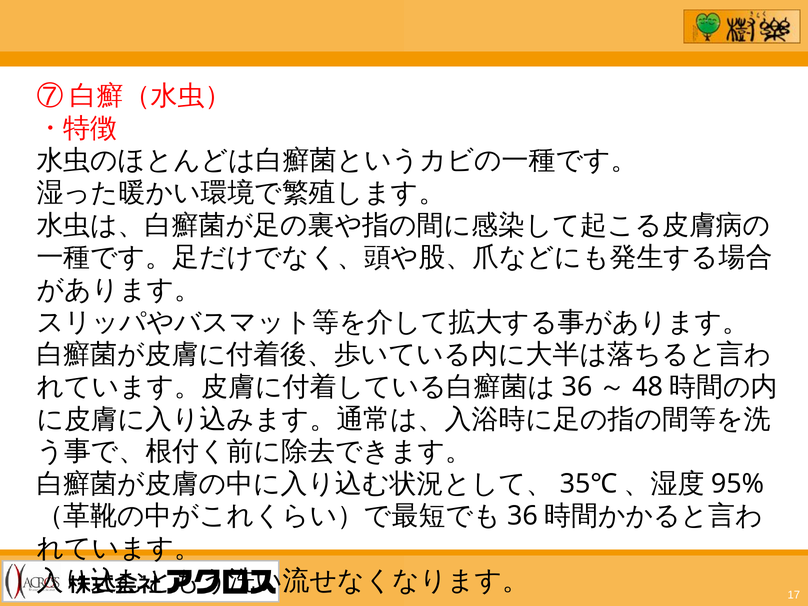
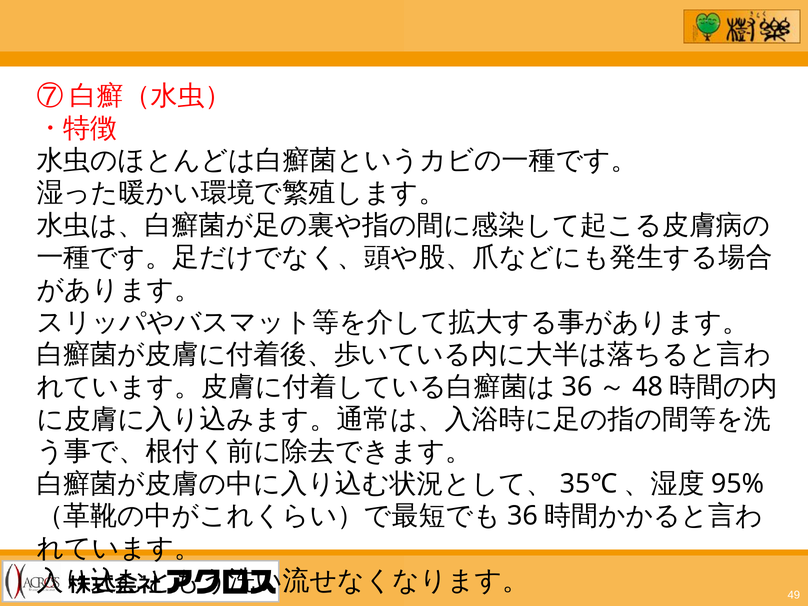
17: 17 -> 49 (794, 595)
